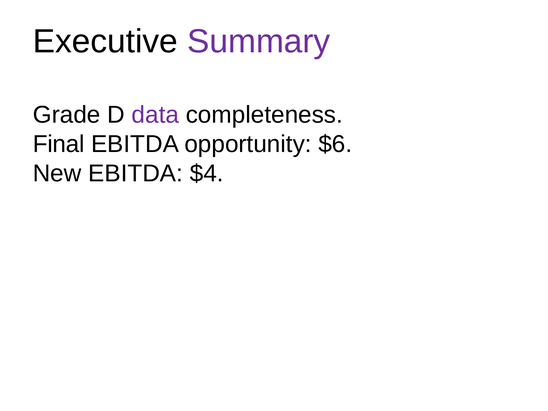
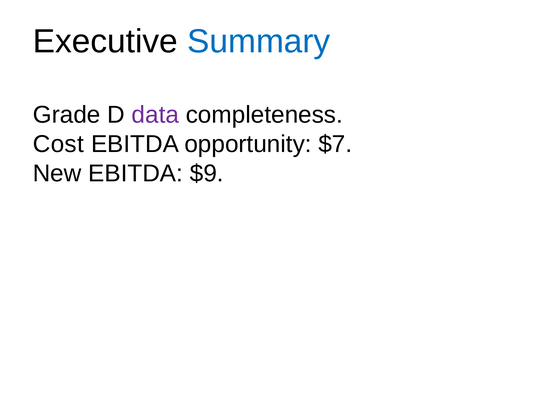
Summary colour: purple -> blue (259, 42)
Final: Final -> Cost (58, 144)
$6: $6 -> $7 (335, 144)
$4: $4 -> $9 (207, 173)
